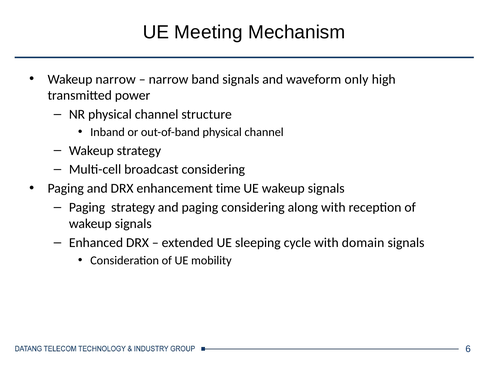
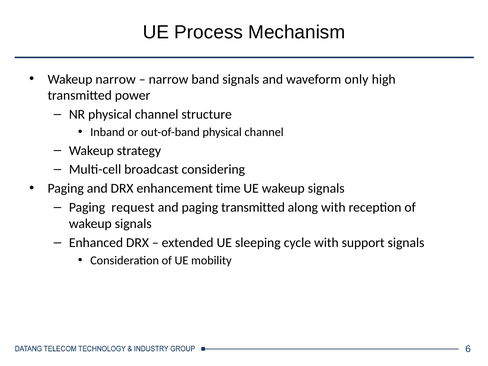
Meeting: Meeting -> Process (209, 32)
Paging strategy: strategy -> request (133, 207)
paging considering: considering -> transmitted (253, 207)
domain: domain -> support (363, 243)
